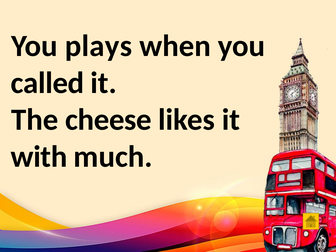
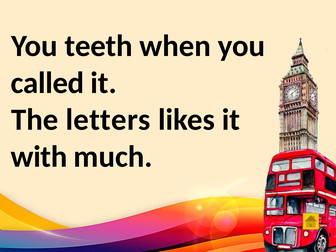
plays: plays -> teeth (99, 46)
cheese: cheese -> letters (108, 120)
